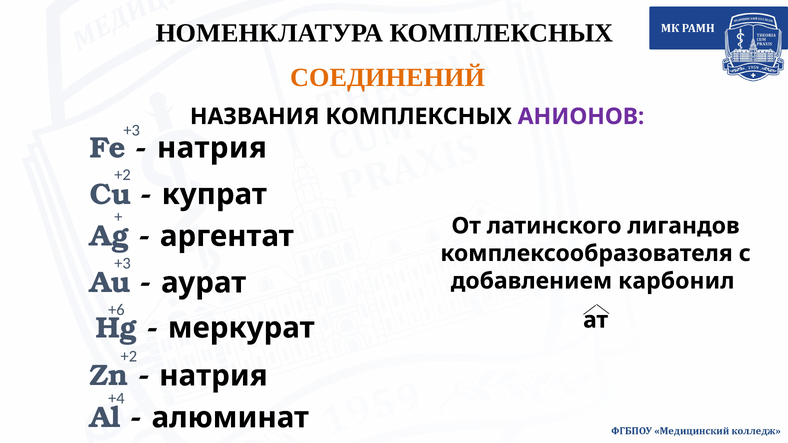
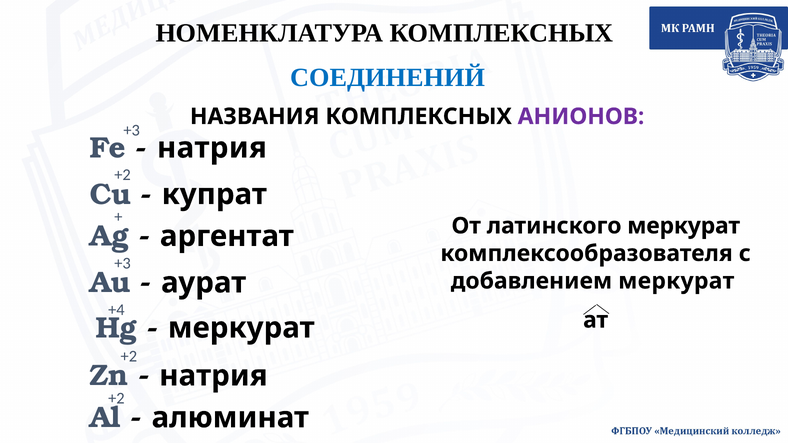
СОЕДИНЕНИЙ colour: orange -> blue (388, 78)
латинского лигандов: лигандов -> меркурат (684, 226)
добавлением карбонил: карбонил -> меркурат (676, 281)
+6: +6 -> +4 (116, 310)
+4: +4 -> +2 (116, 398)
